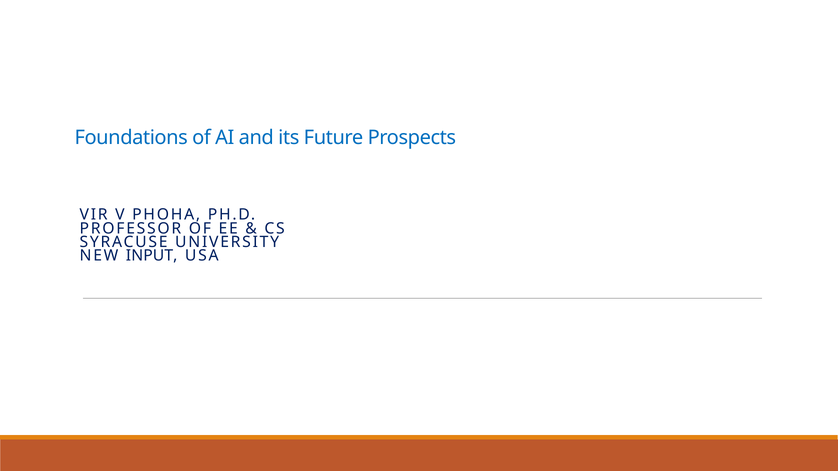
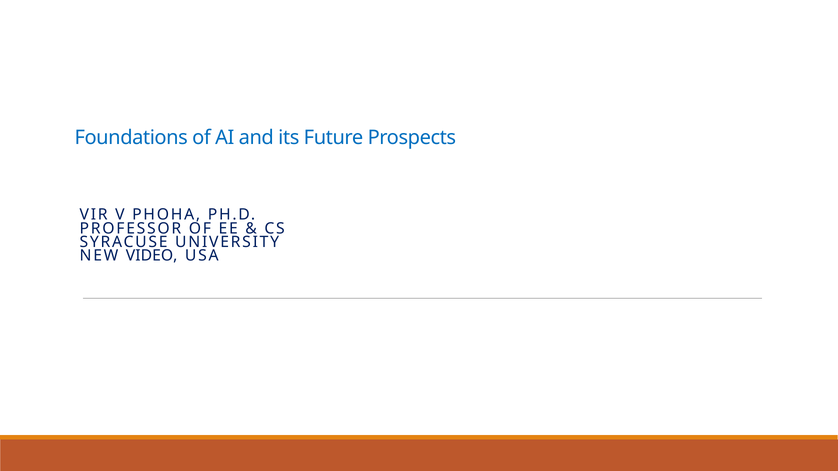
INPUT: INPUT -> VIDEO (152, 256)
